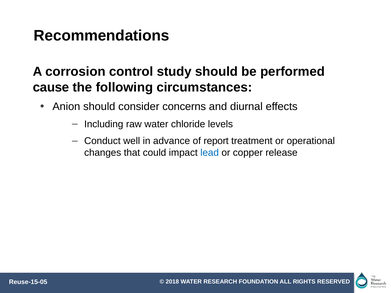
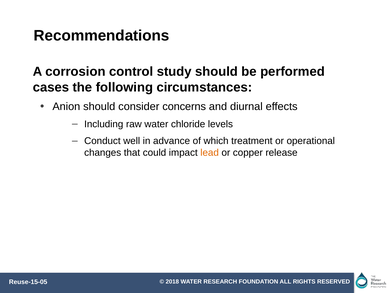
cause: cause -> cases (51, 87)
report: report -> which (216, 141)
lead colour: blue -> orange (210, 153)
